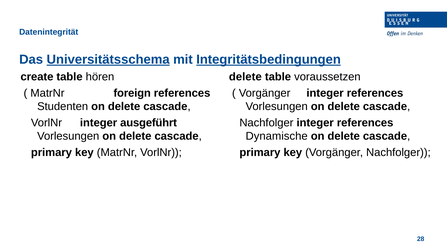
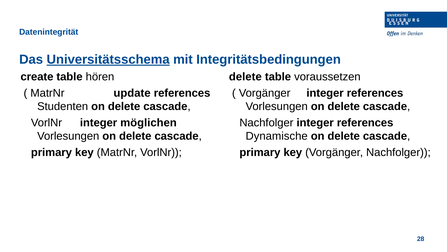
Integritätsbedingungen underline: present -> none (269, 59)
foreign: foreign -> update (132, 93)
ausgeführt: ausgeführt -> möglichen (149, 122)
